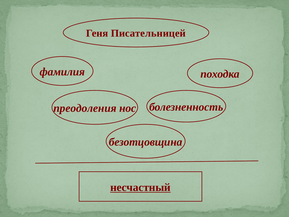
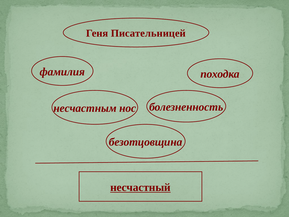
преодоления: преодоления -> несчастным (85, 108)
